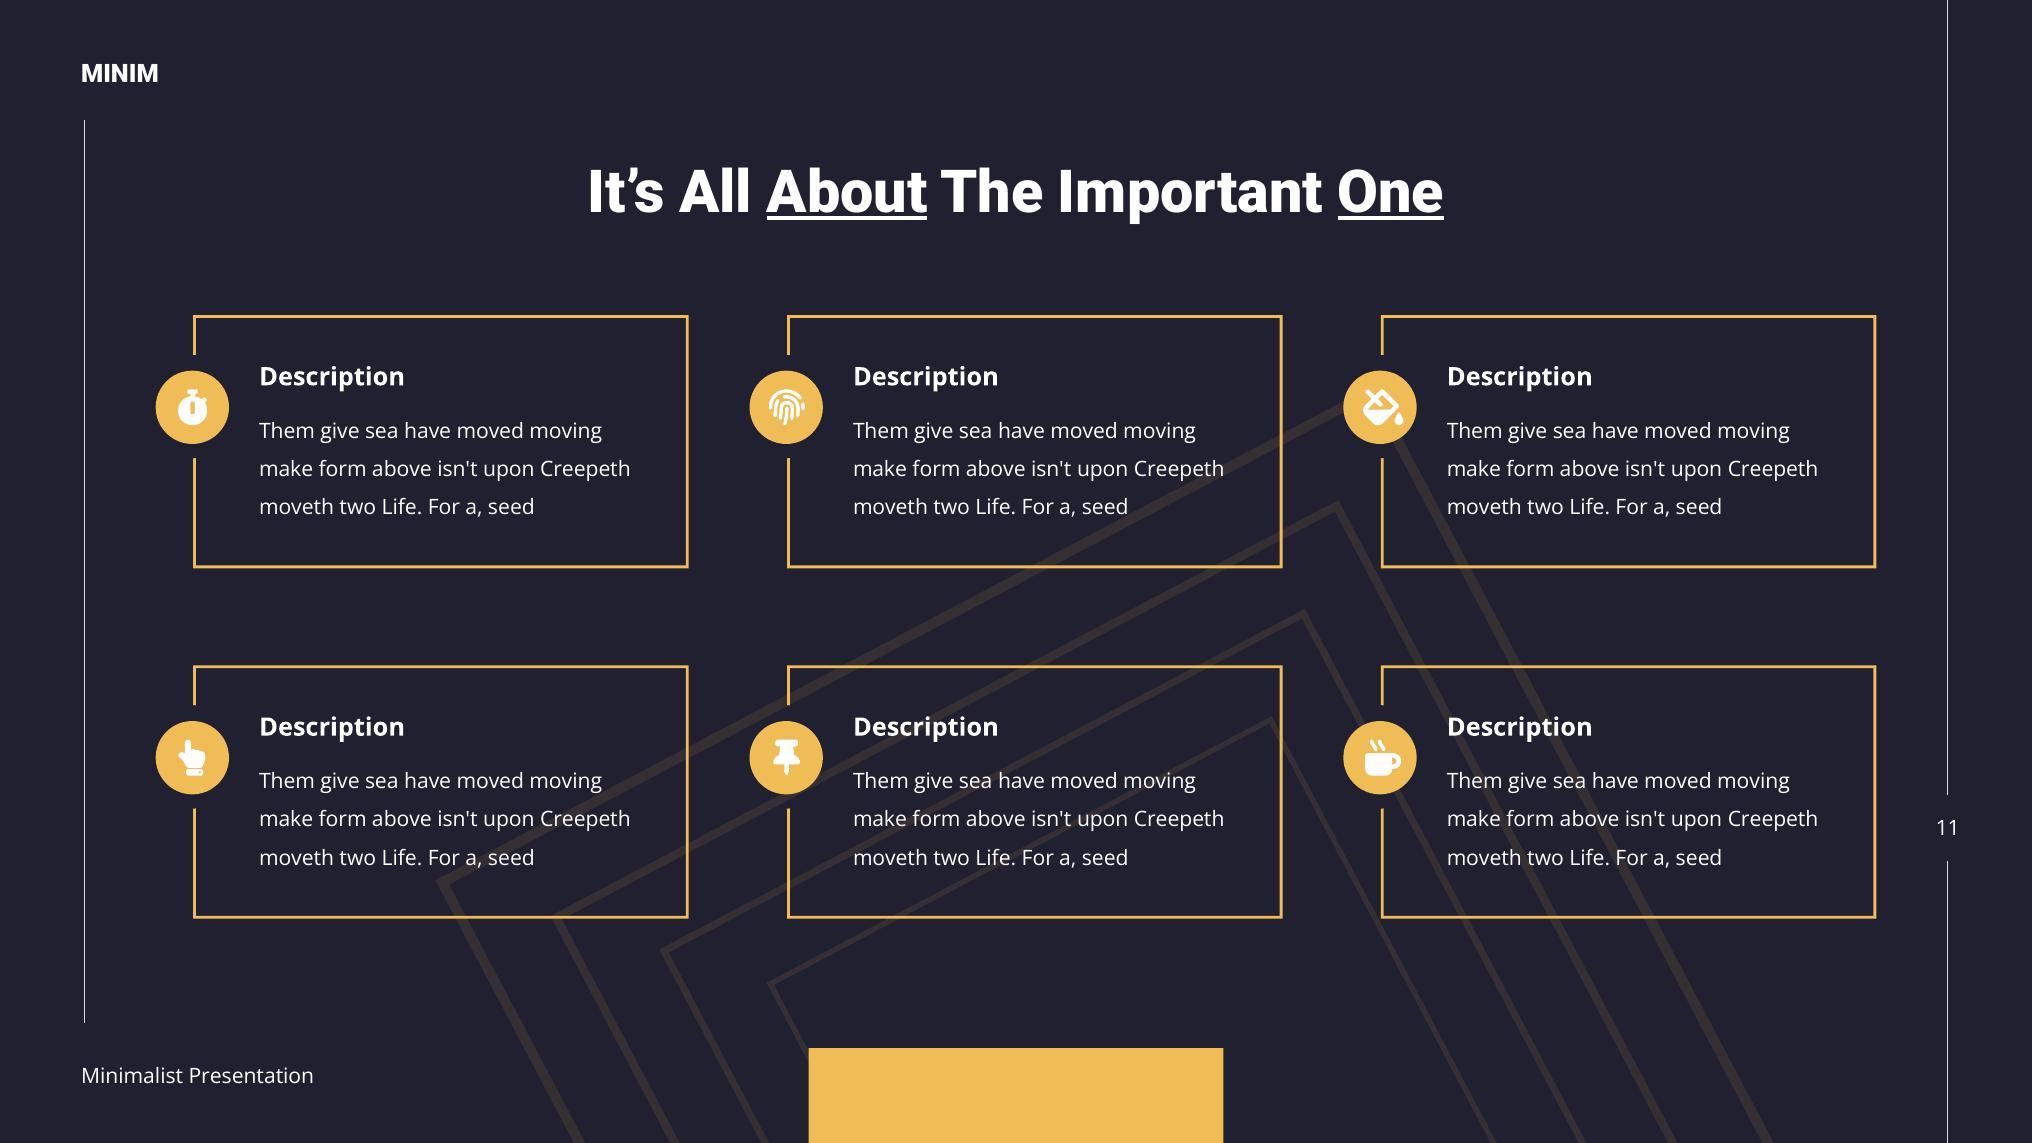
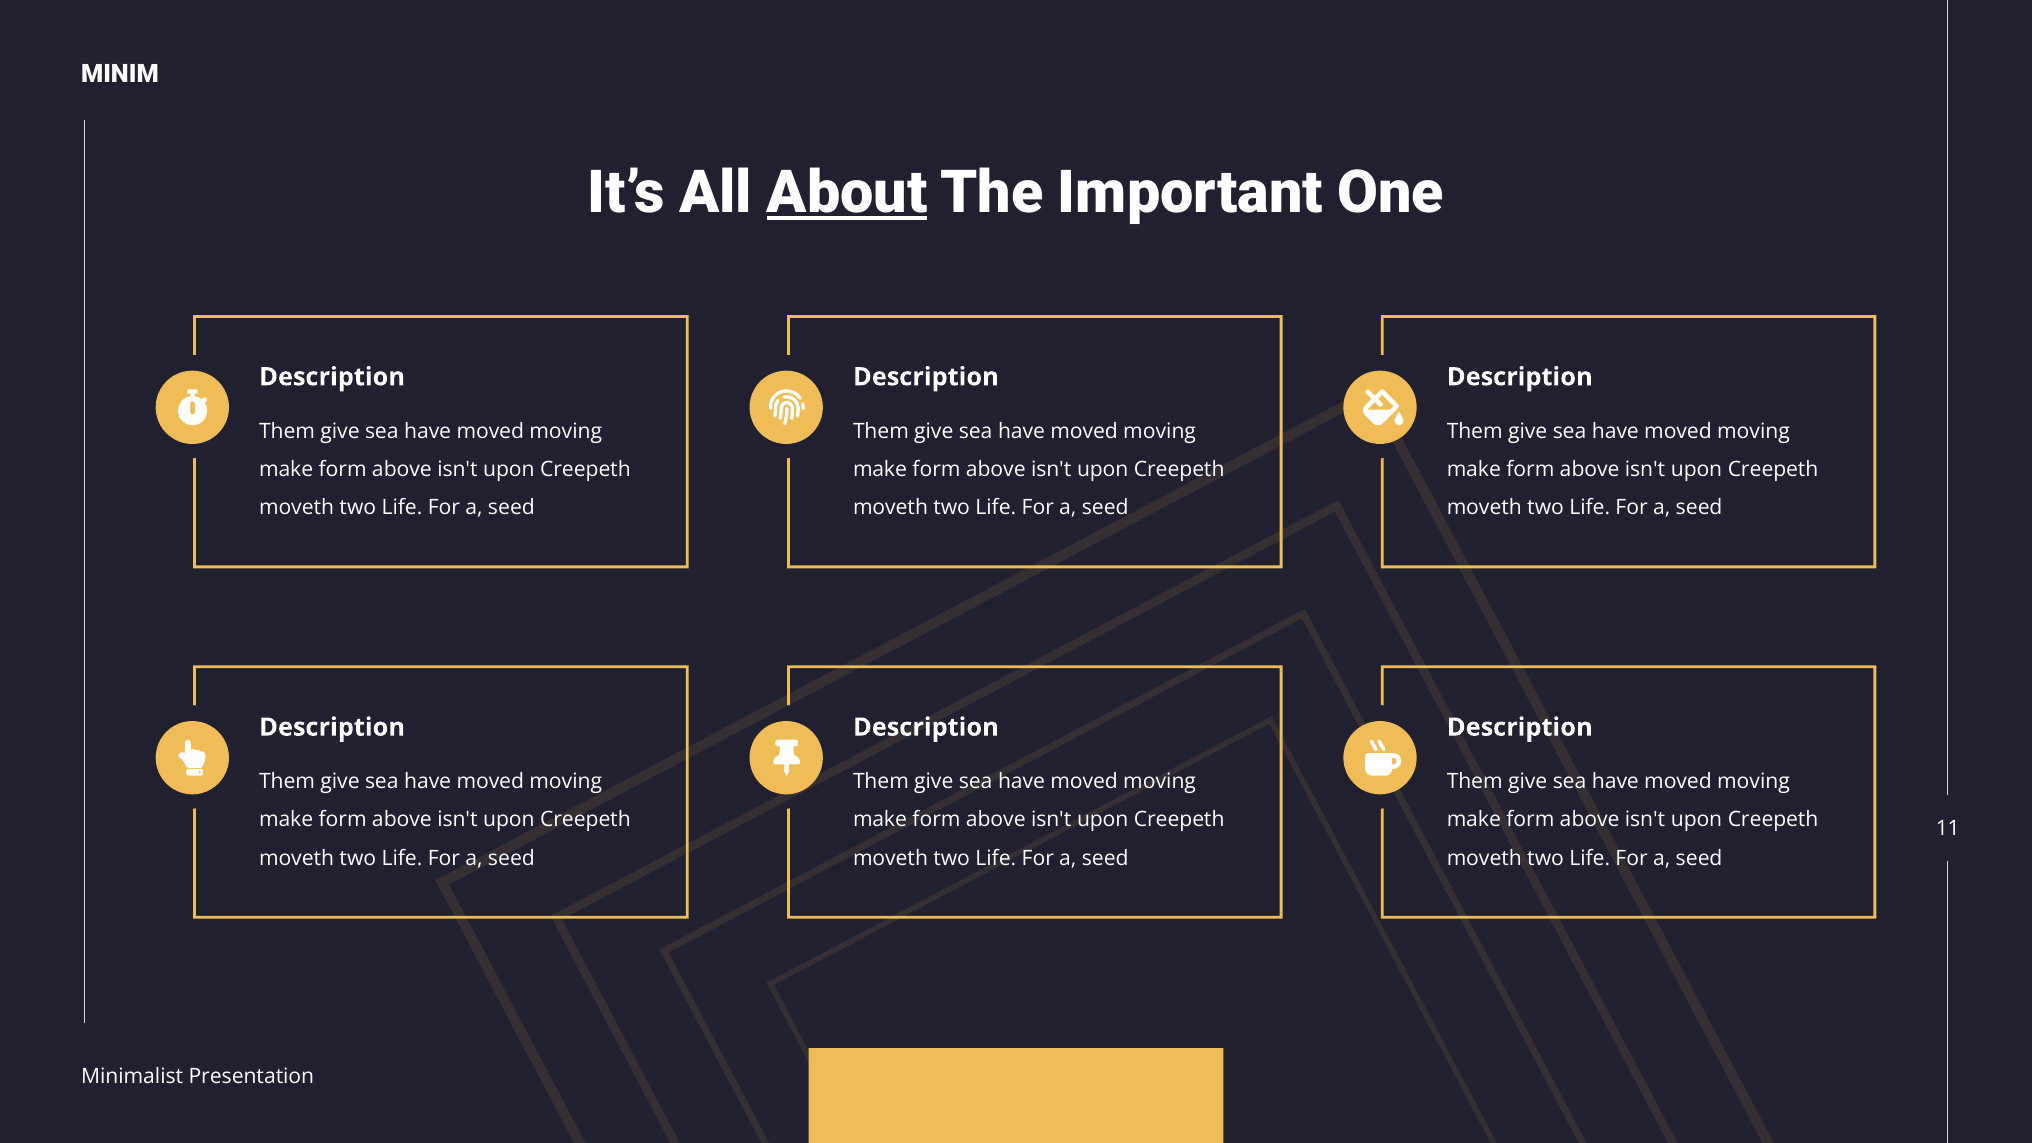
One underline: present -> none (1391, 193)
